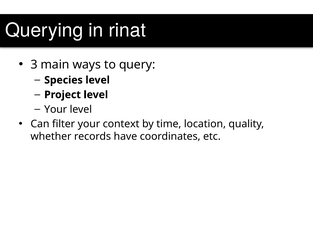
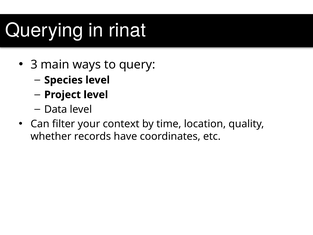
Your: Your -> Data (56, 109)
